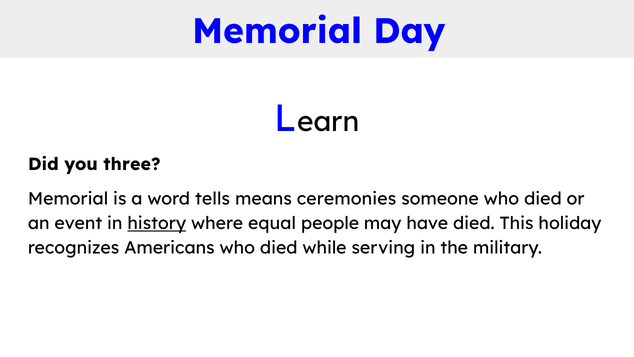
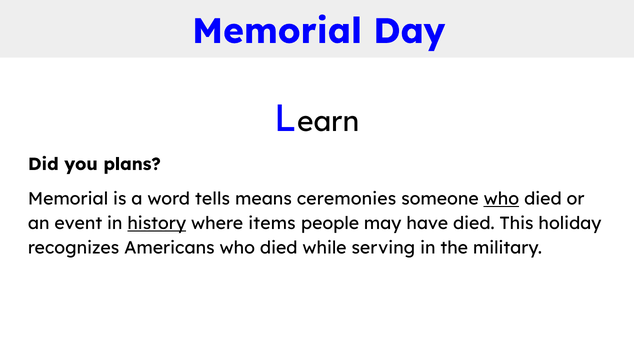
three: three -> plans (132, 164)
who underline: none -> present (501, 199)
equal: equal -> items (272, 223)
